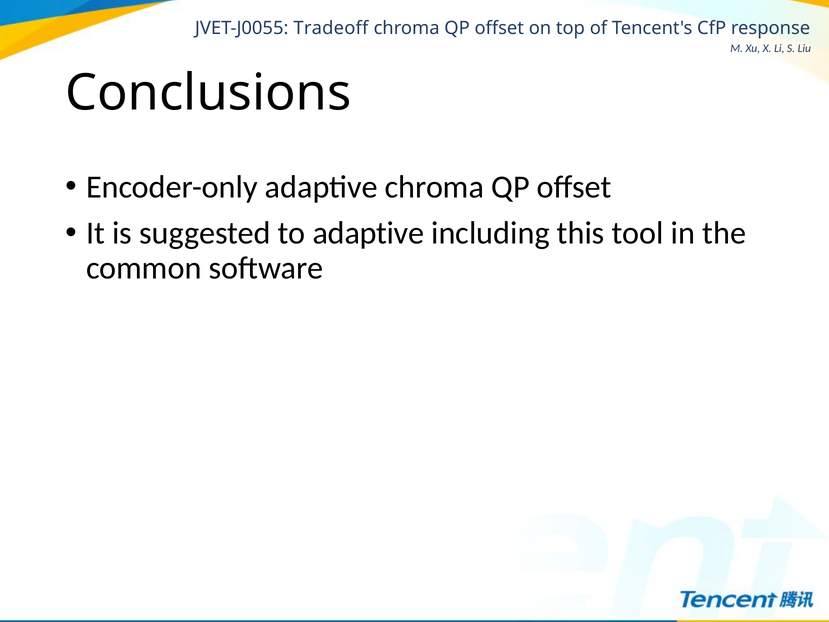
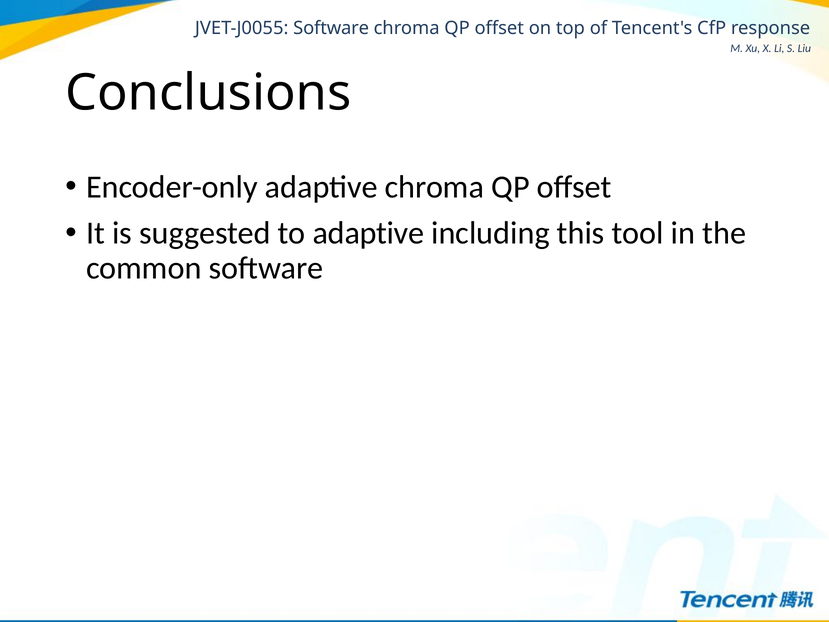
Tradeoff: Tradeoff -> Software (331, 28)
